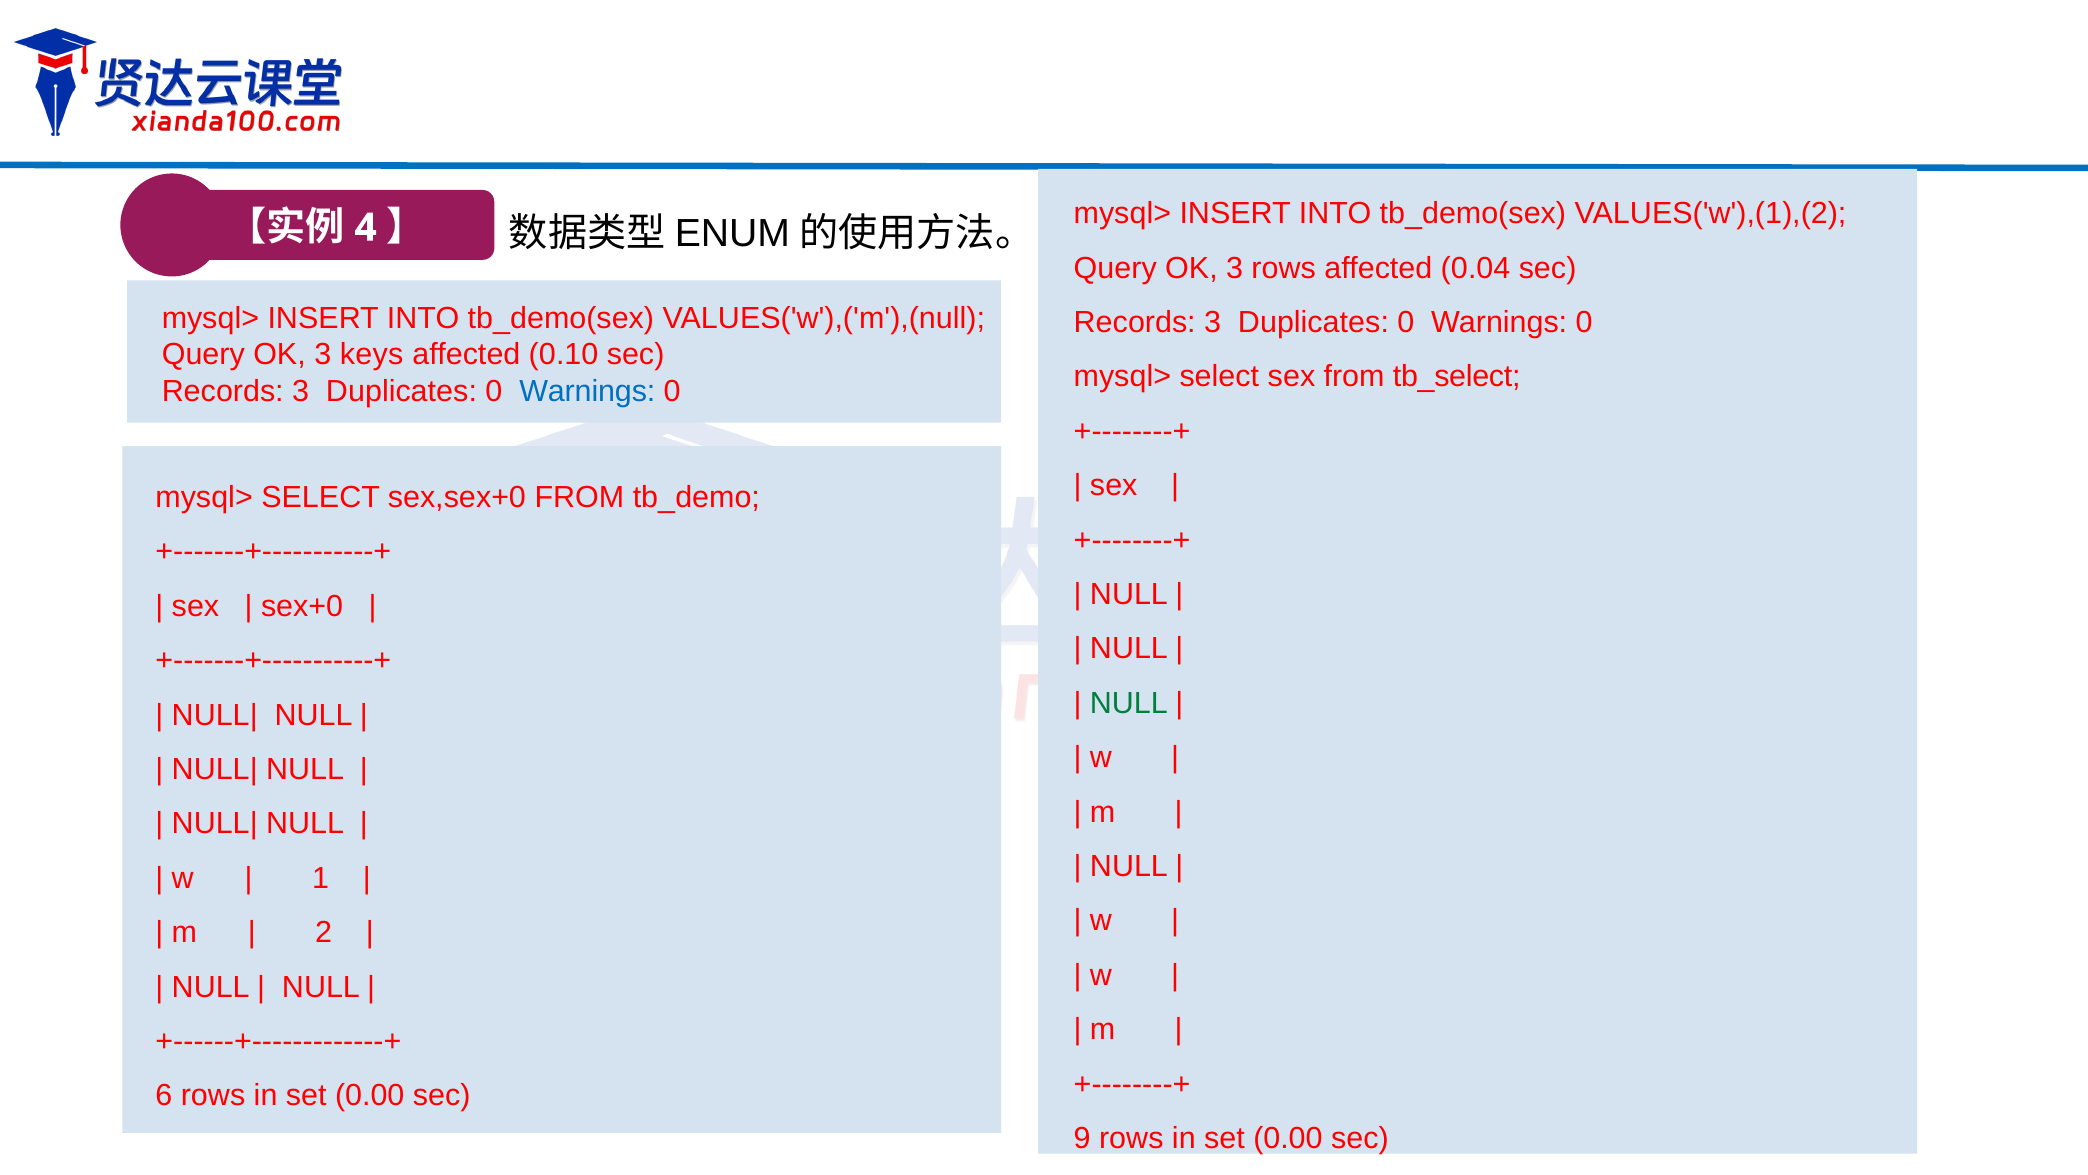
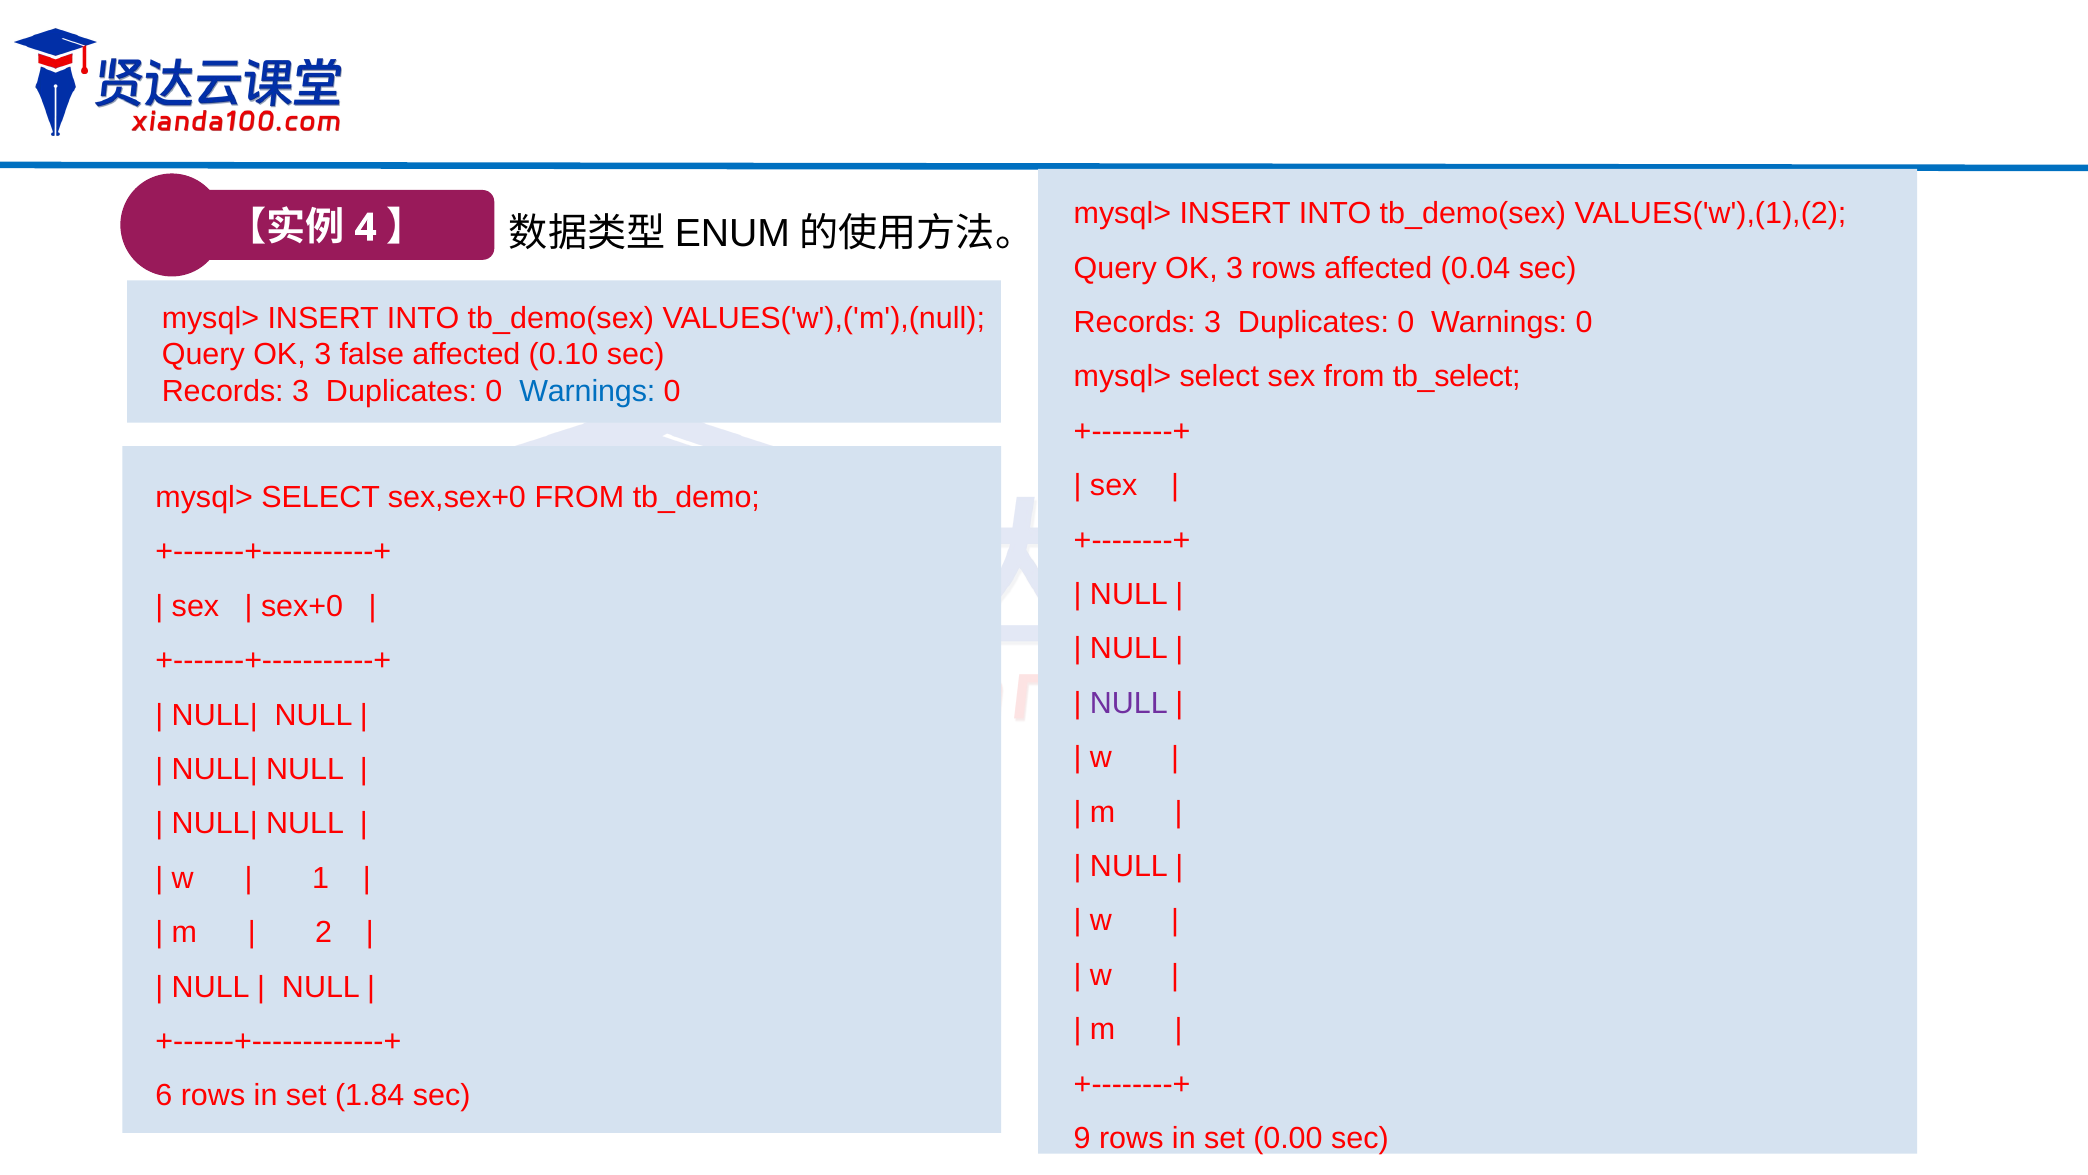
keys: keys -> false (372, 355)
NULL colour: green -> purple (1129, 703)
0.00: 0.00 -> 1.84 (370, 1095)
